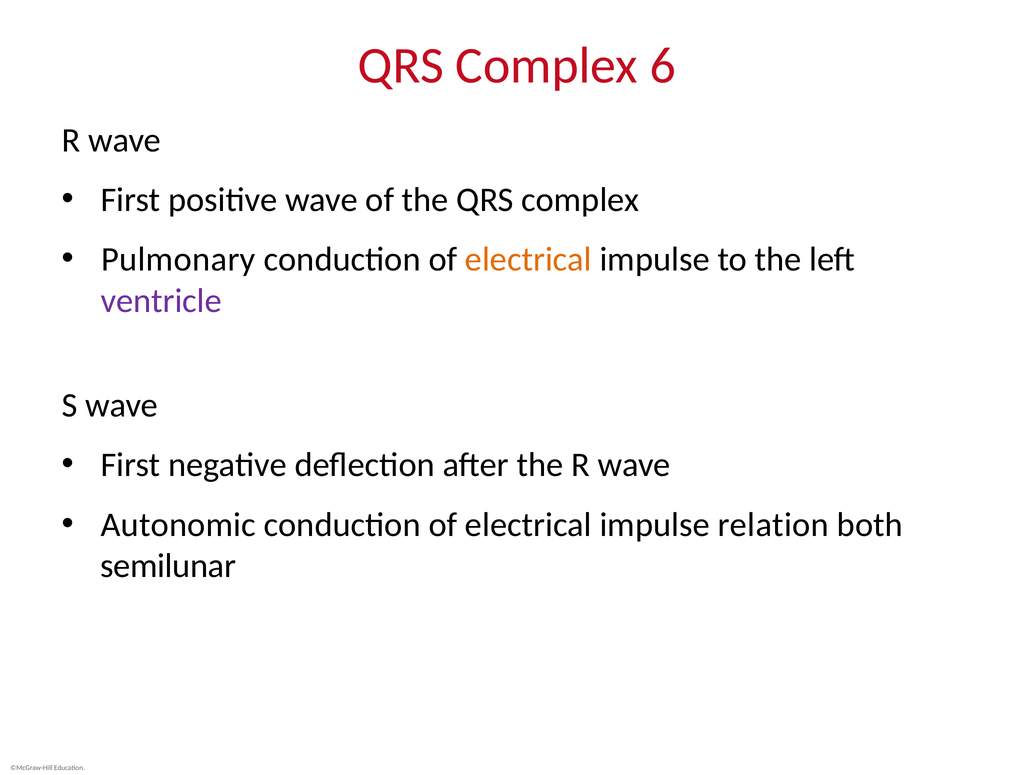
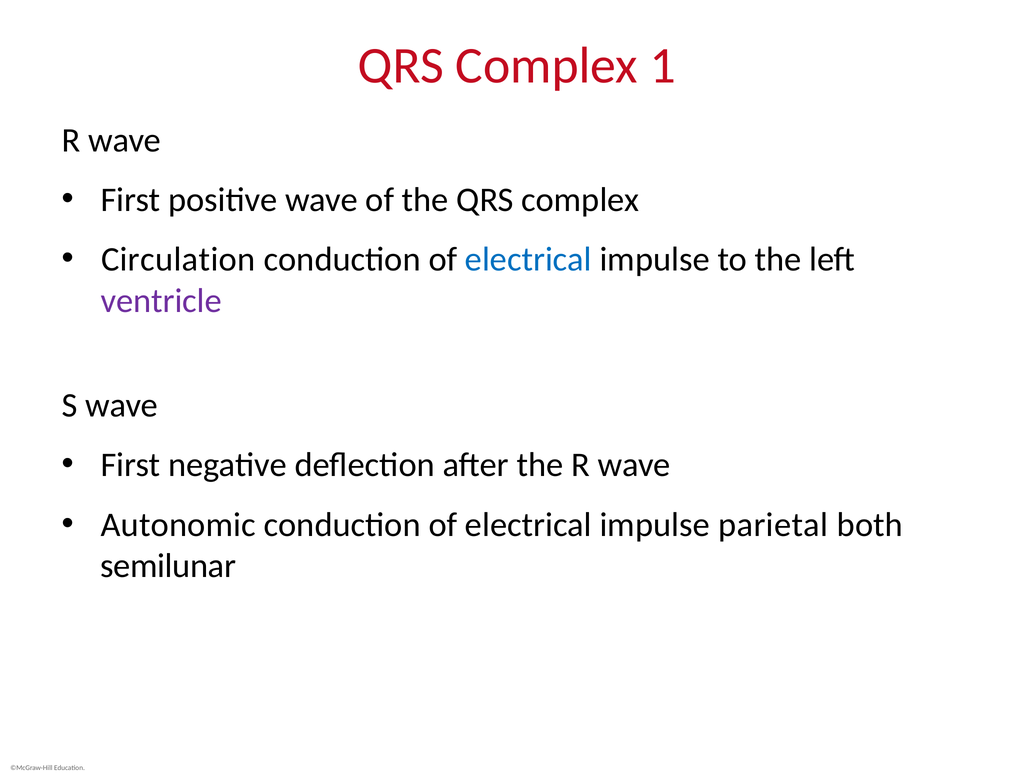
6: 6 -> 1 (663, 66)
Pulmonary: Pulmonary -> Circulation (178, 260)
electrical colour: orange -> blue (528, 260)
relation: relation -> parietal (773, 525)
